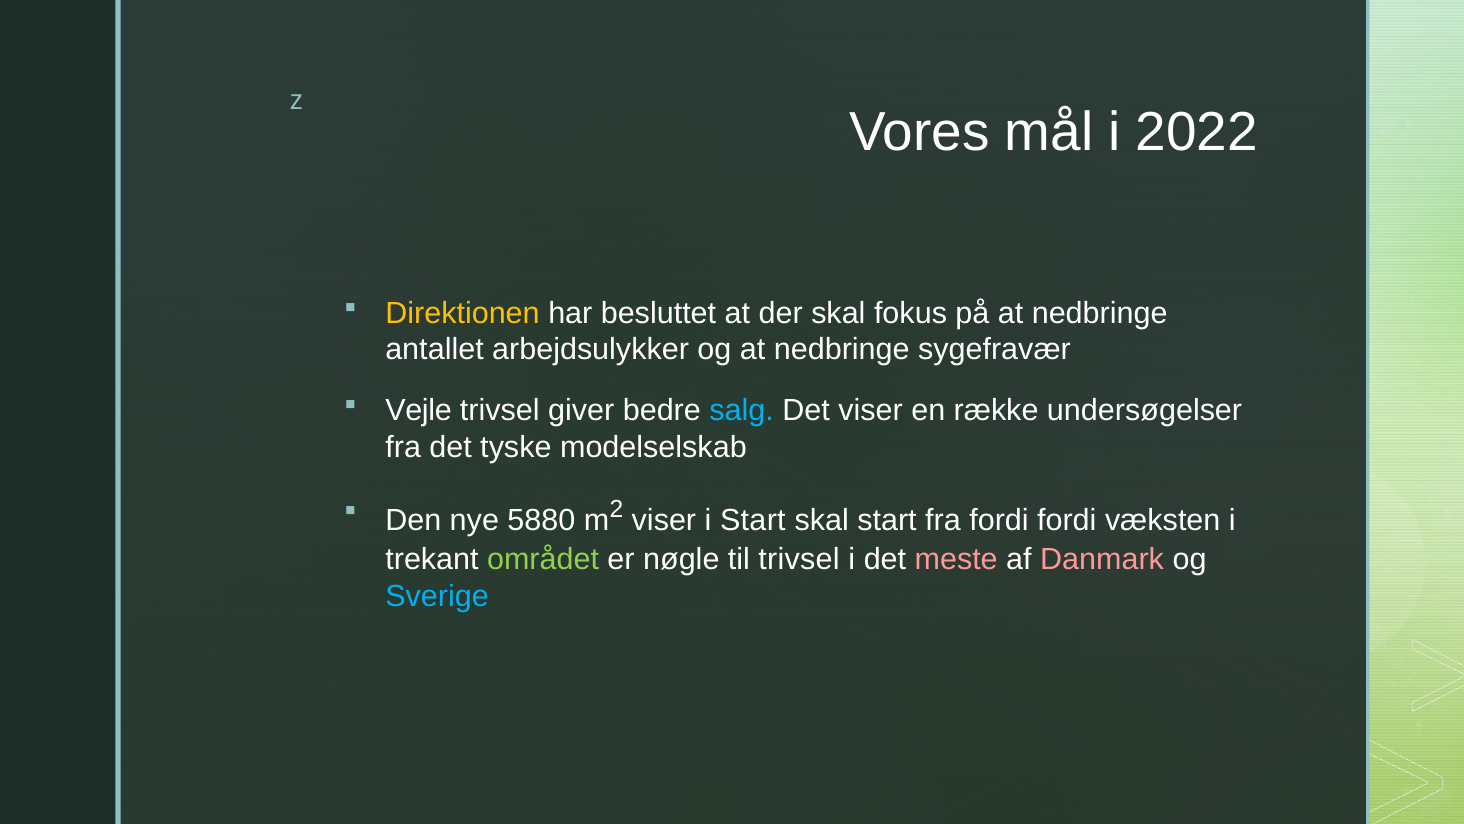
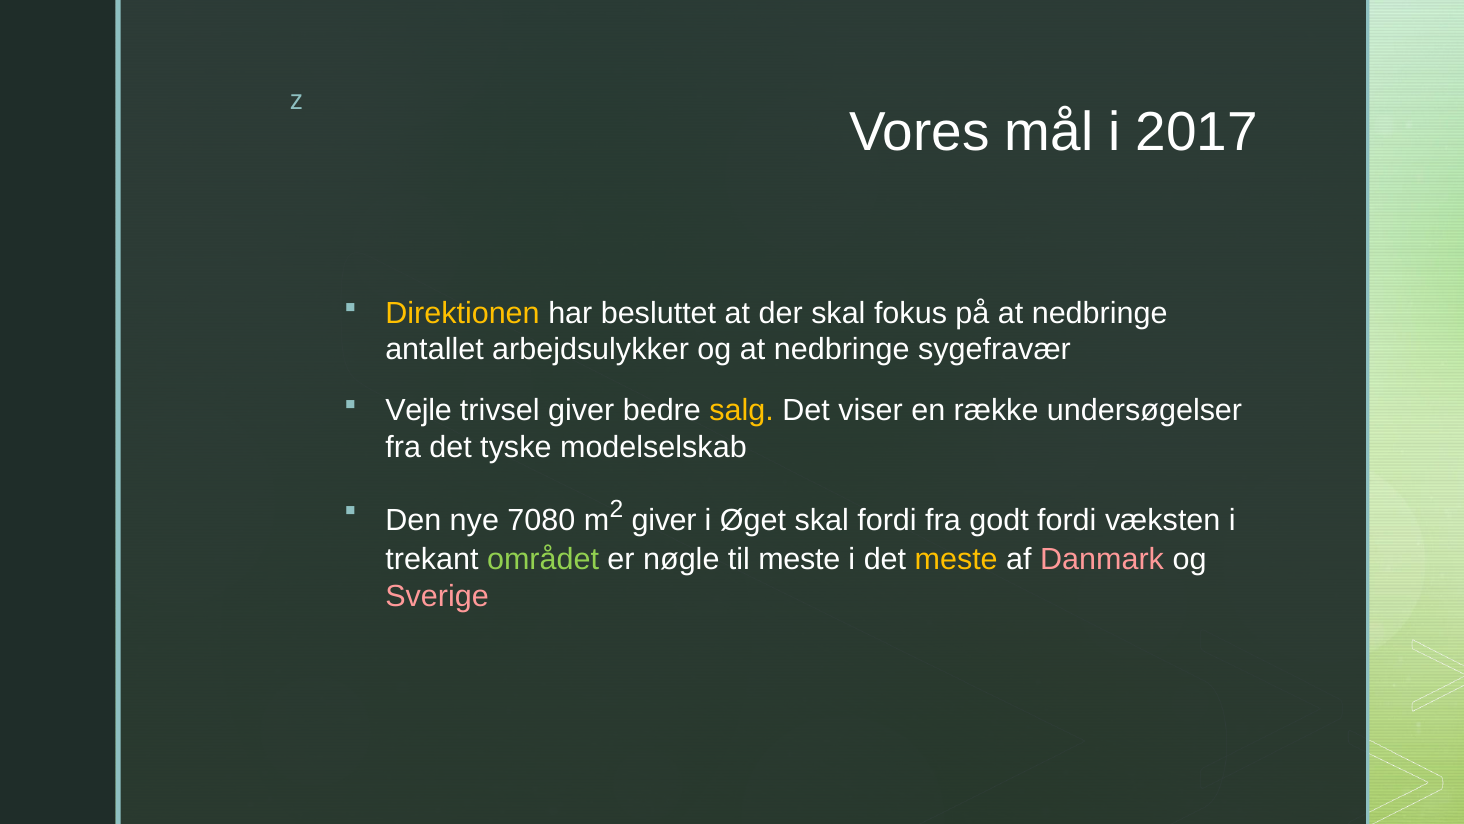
2022: 2022 -> 2017 (1197, 132)
salg colour: light blue -> yellow (742, 410)
5880: 5880 -> 7080 (541, 520)
viser: viser -> giver (664, 520)
i Start: Start -> Øget (753, 520)
skal start: start -> fordi (887, 520)
fra fordi: fordi -> godt (999, 520)
til trivsel: trivsel -> meste (799, 559)
meste colour: pink -> yellow (956, 559)
Sverige colour: light blue -> pink (437, 596)
